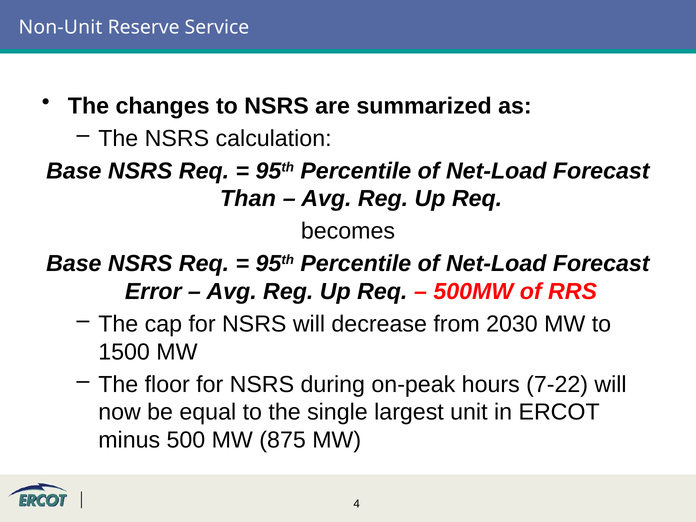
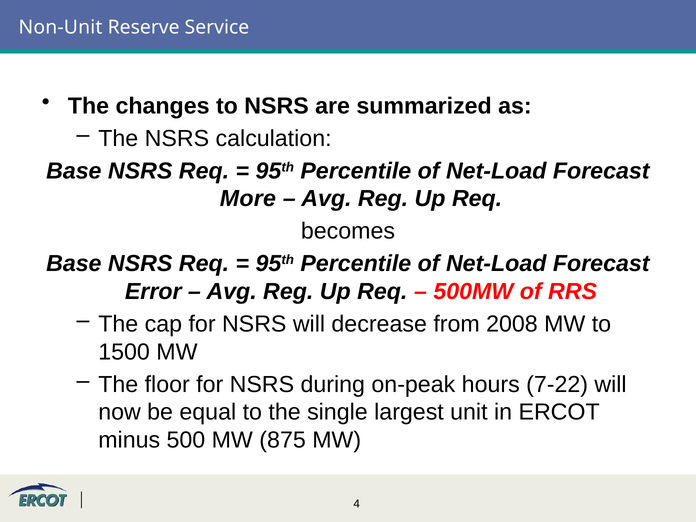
Than: Than -> More (248, 199)
2030: 2030 -> 2008 (512, 324)
